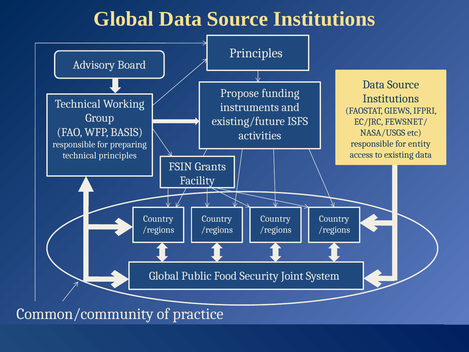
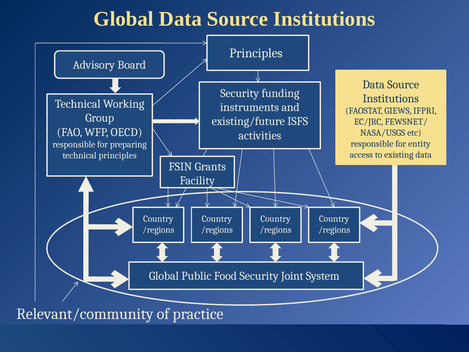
Propose: Propose -> Security (240, 93)
BASIS: BASIS -> OECD (126, 132)
Common/community: Common/community -> Relevant/community (85, 314)
